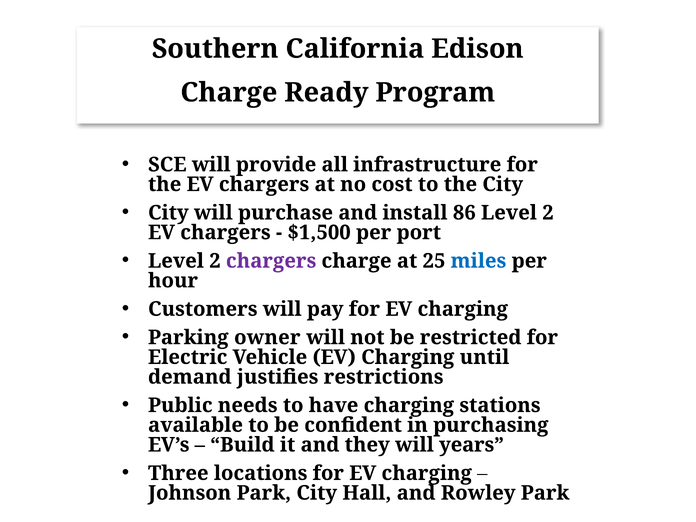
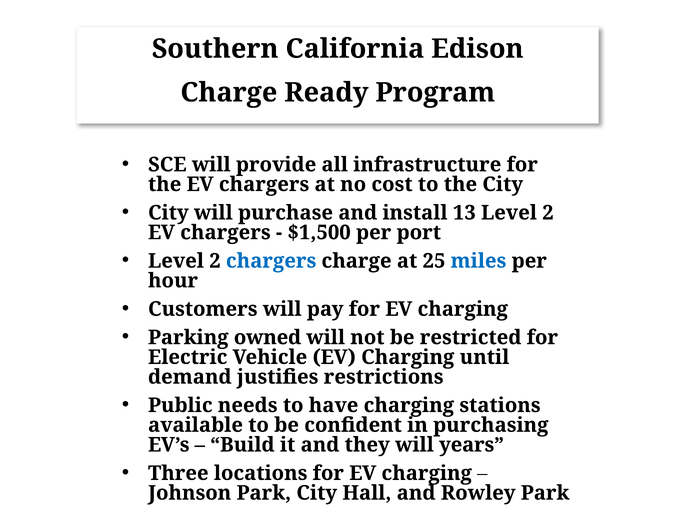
86: 86 -> 13 (464, 213)
chargers colour: purple -> blue (271, 261)
owner: owner -> owned (268, 337)
